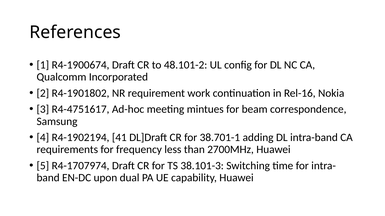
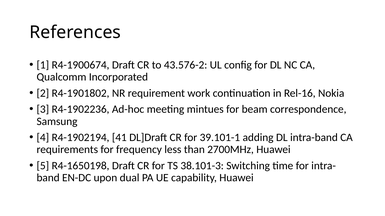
48.101-2: 48.101-2 -> 43.576-2 (186, 65)
R4-4751617: R4-4751617 -> R4-1902236 (81, 110)
38.701-1: 38.701-1 -> 39.101-1 (220, 138)
R4-1707974: R4-1707974 -> R4-1650198 (81, 166)
